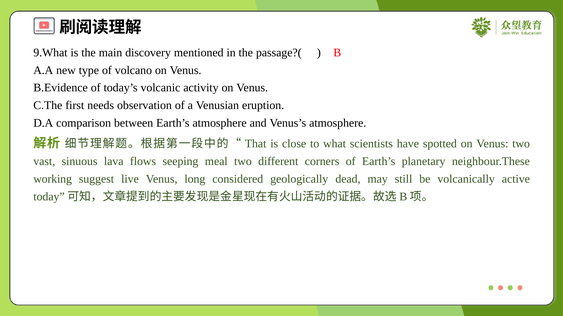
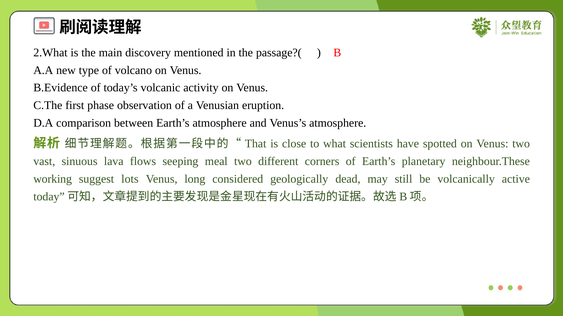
9.What: 9.What -> 2.What (50, 53)
needs: needs -> phase (101, 106)
live: live -> lots (130, 179)
